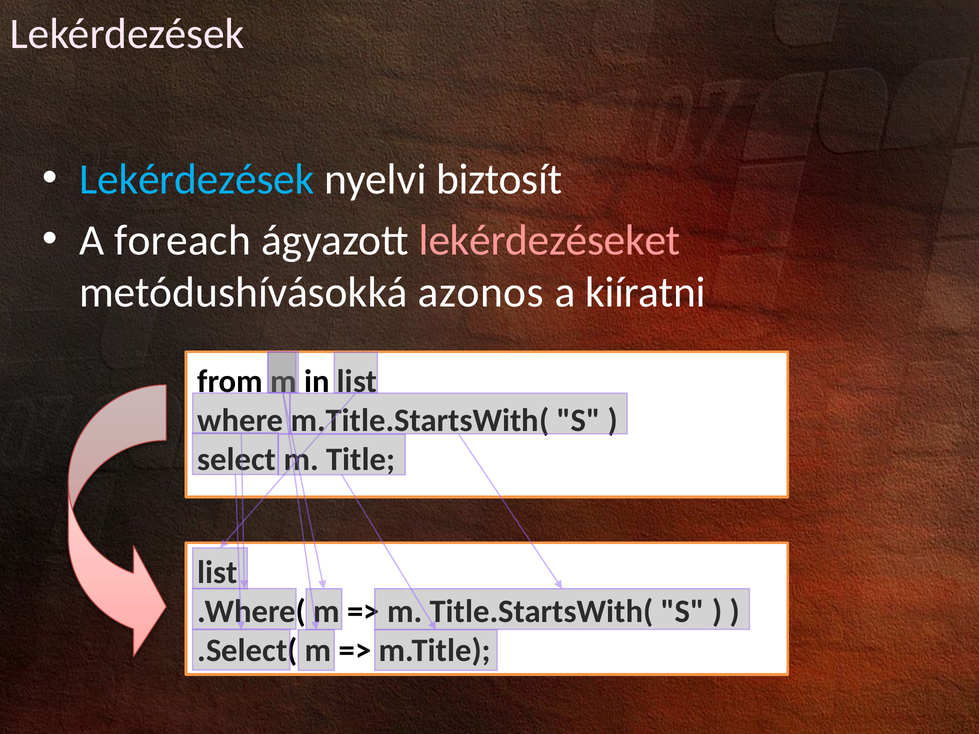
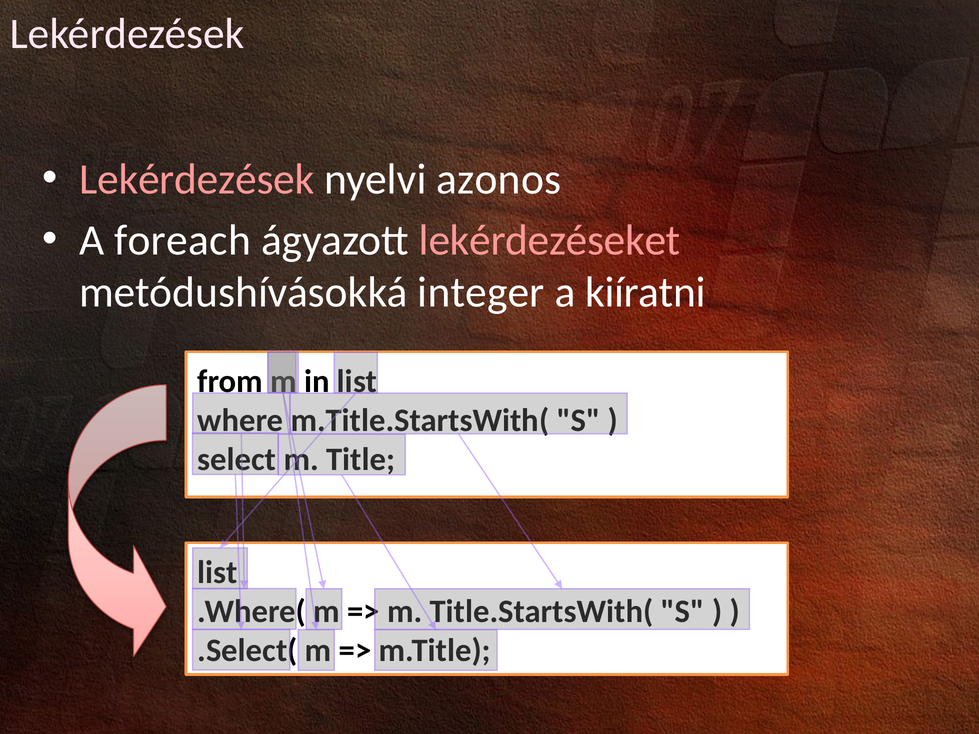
Lekérdezések colour: light blue -> pink (197, 179)
biztosít: biztosít -> azonos (499, 179)
azonos: azonos -> integer (481, 293)
